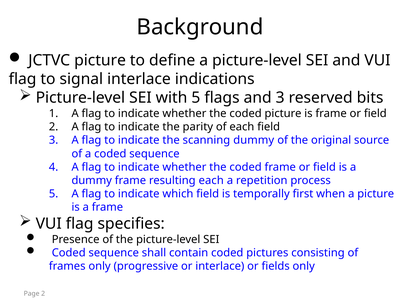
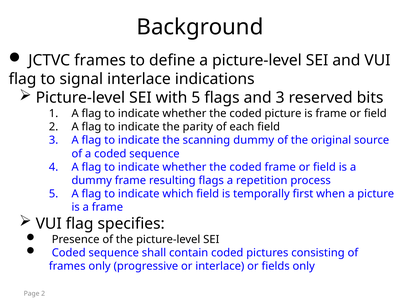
JCTVC picture: picture -> frames (100, 60)
resulting each: each -> flags (211, 181)
